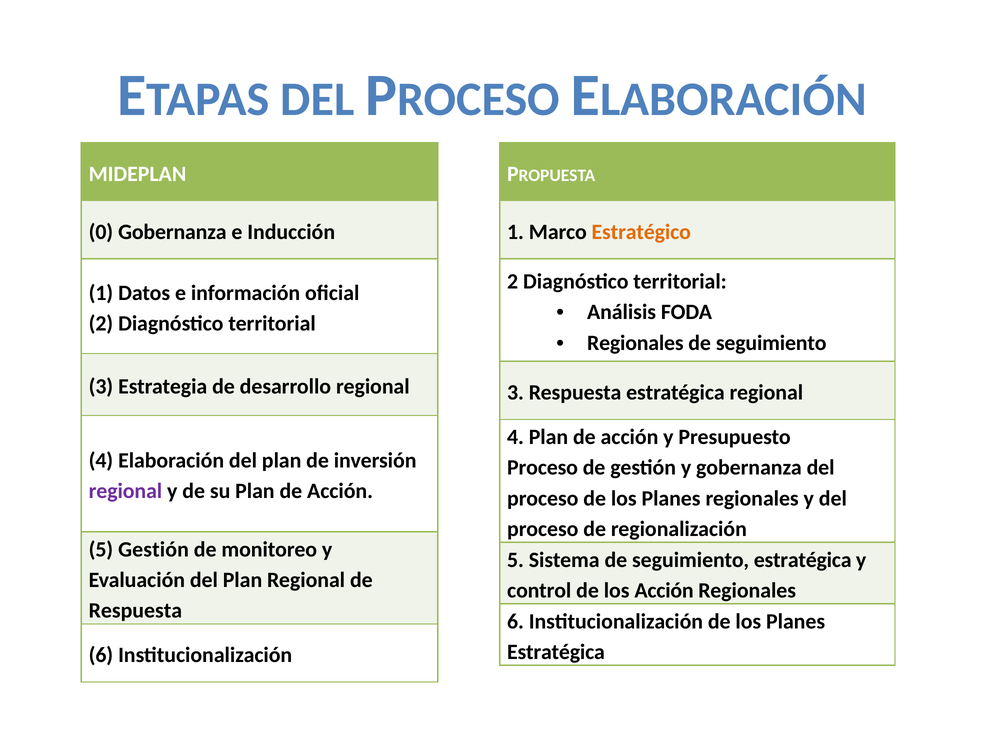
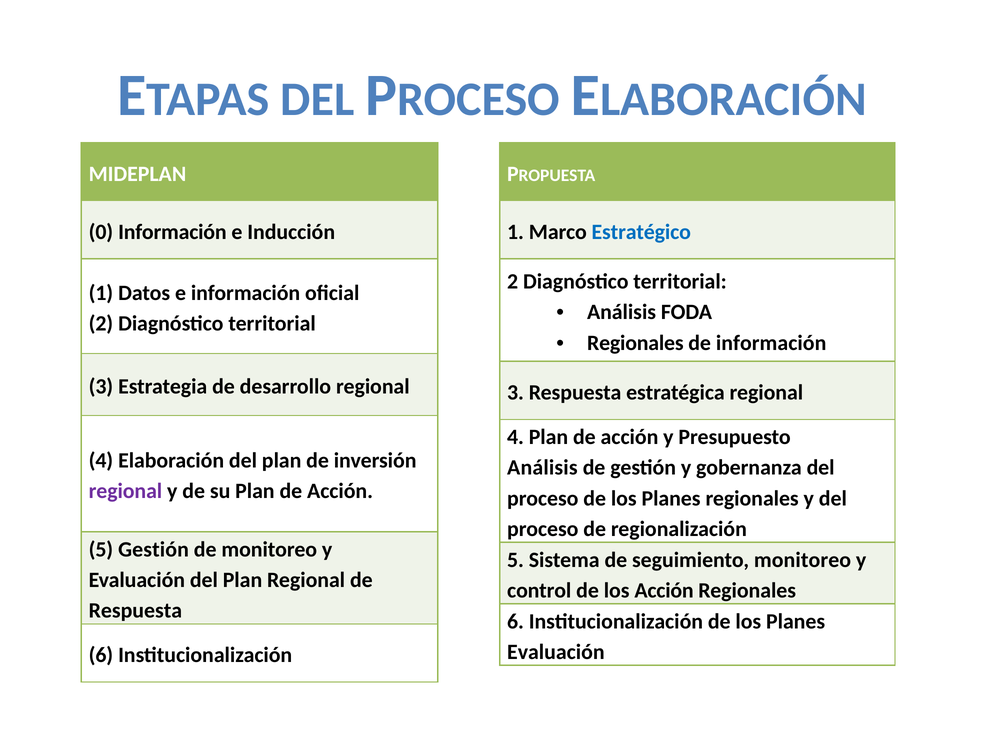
0 Gobernanza: Gobernanza -> Información (172, 232)
Estratégico colour: orange -> blue (641, 232)
seguimiento: seguimiento -> información (771, 343)
Proceso: Proceso -> Análisis (542, 468)
seguimiento estratégica: estratégica -> monitoreo (802, 560)
Estratégica: Estratégica -> Evaluación (556, 652)
